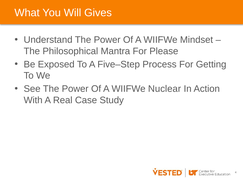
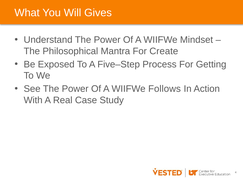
Please: Please -> Create (164, 51)
Nuclear: Nuclear -> Follows (165, 89)
